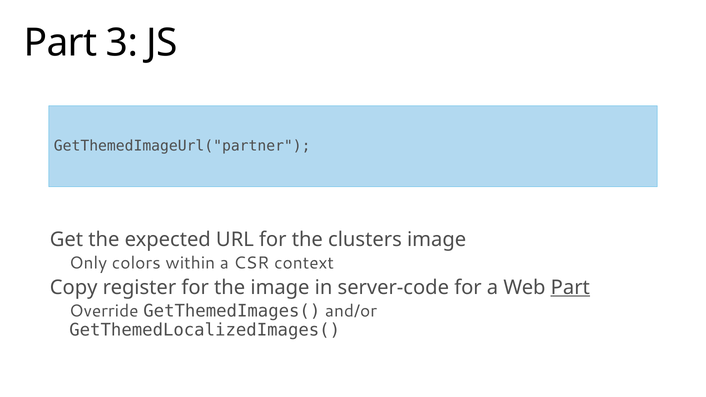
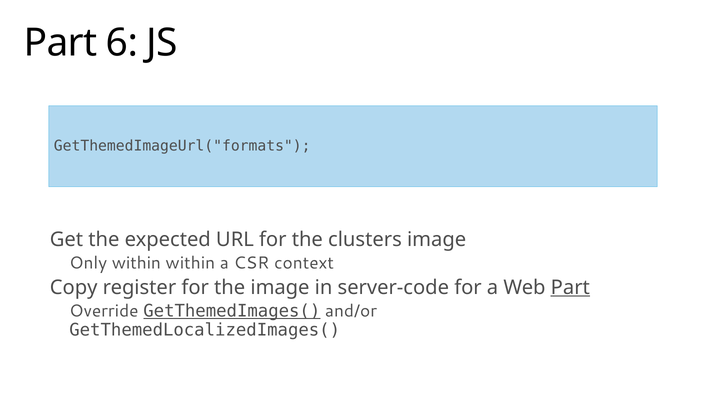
3: 3 -> 6 (122, 43)
GetThemedImageUrl("partner: GetThemedImageUrl("partner -> GetThemedImageUrl("formats (182, 146)
Only colors: colors -> within (136, 263)
GetThemedImages( underline: none -> present (232, 311)
